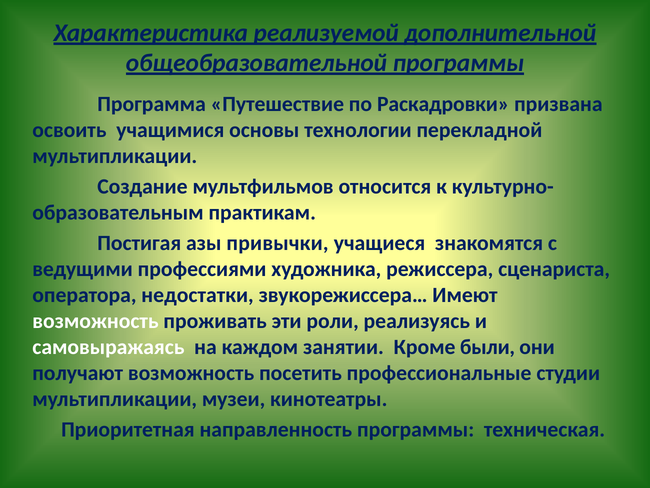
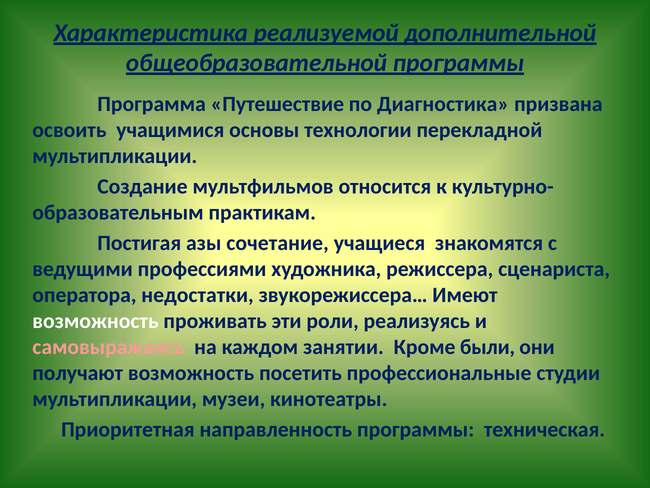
Раскадровки: Раскадровки -> Диагностика (443, 104)
привычки: привычки -> сочетание (278, 243)
самовыражаясь colour: white -> pink (108, 347)
